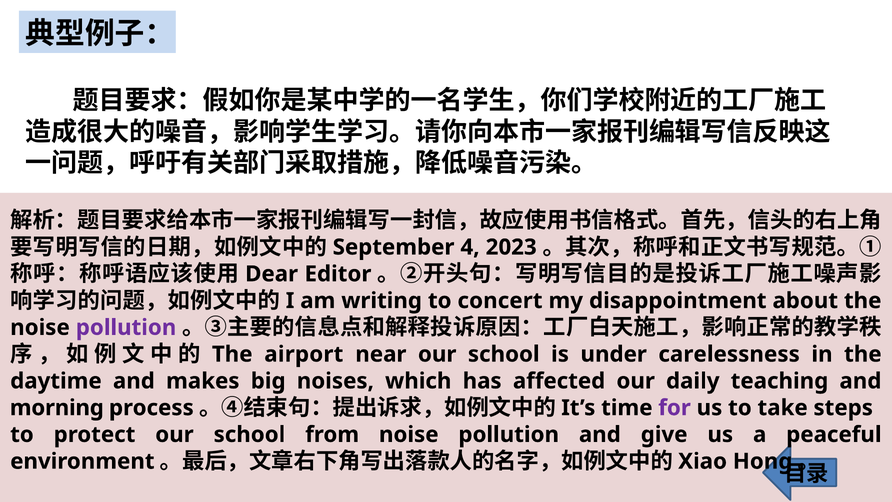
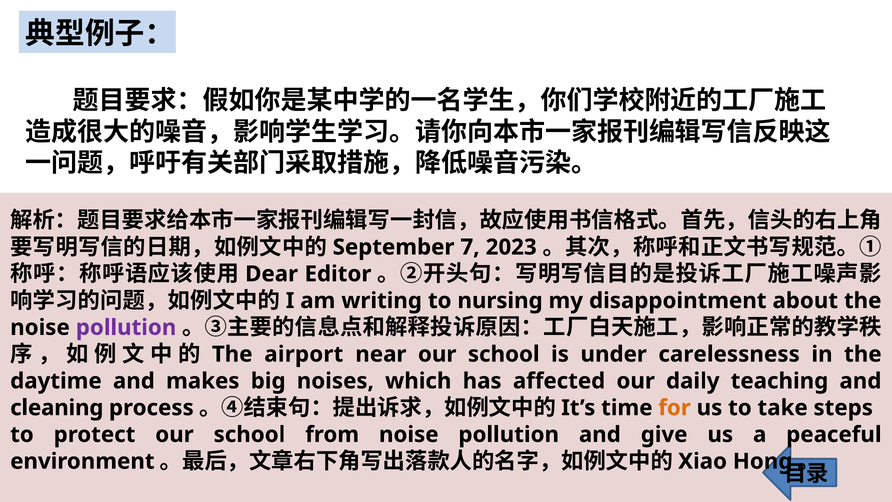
4: 4 -> 7 (470, 247)
concert: concert -> nursing (500, 301)
morning: morning -> cleaning (57, 408)
for colour: purple -> orange (675, 408)
